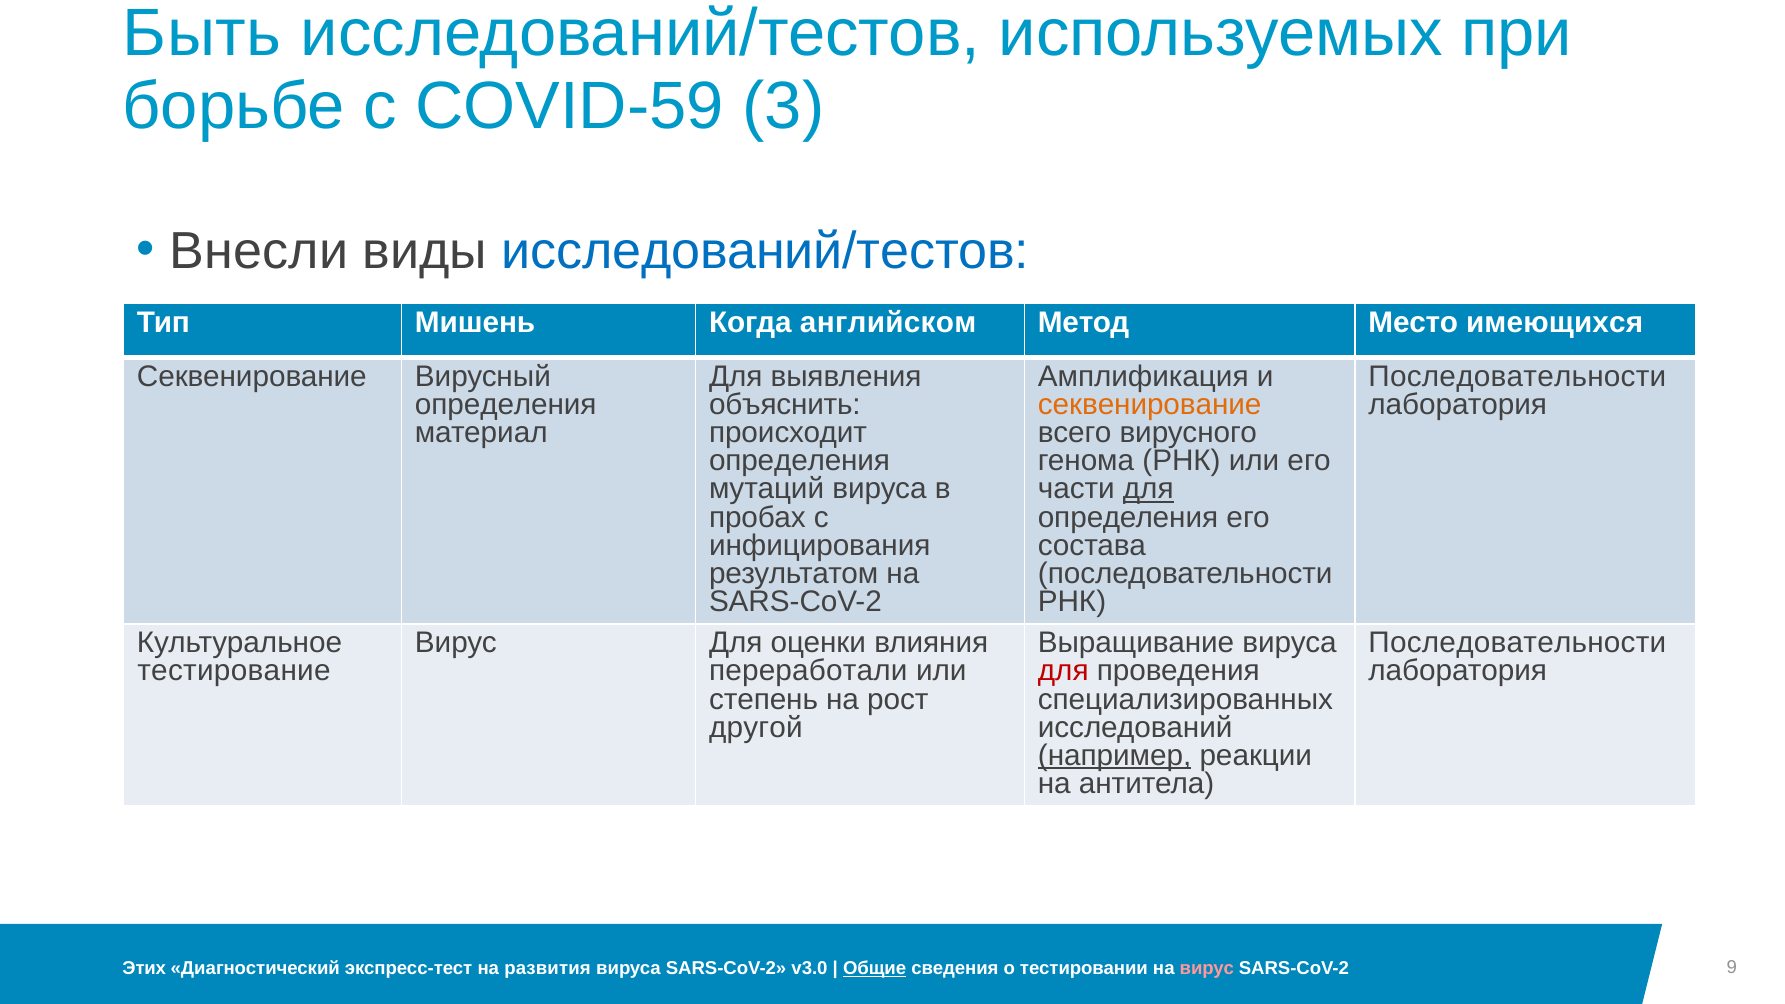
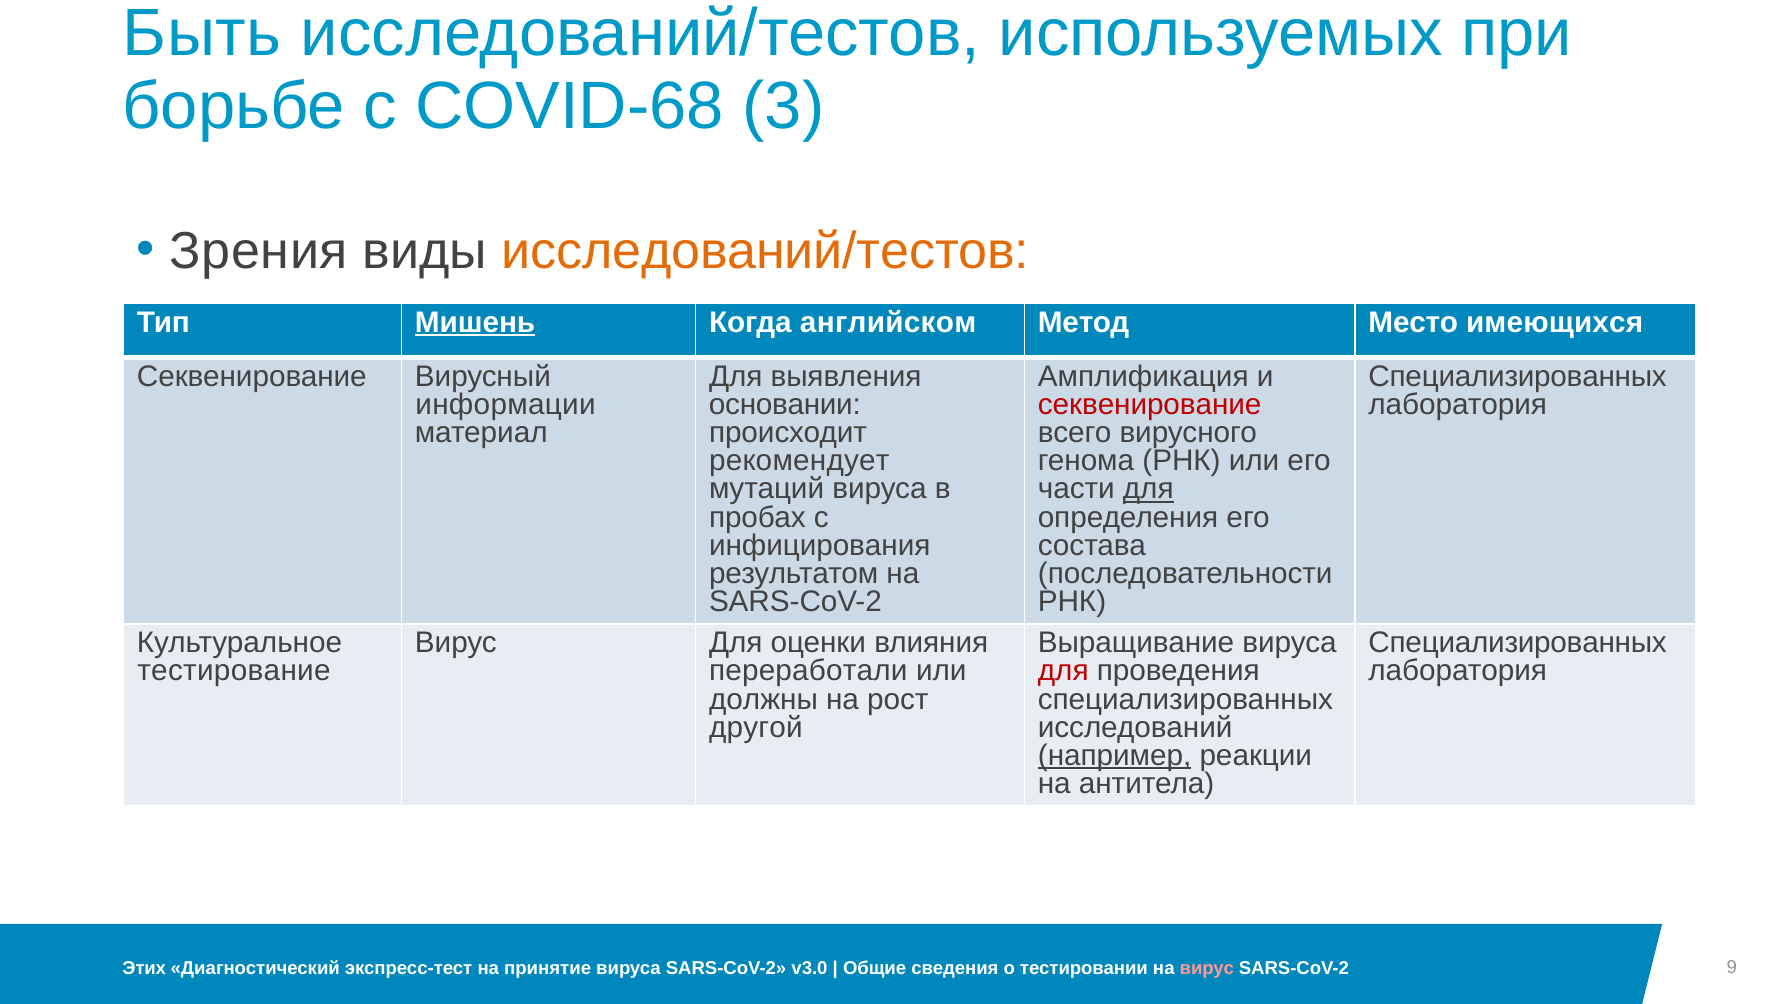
COVID-59: COVID-59 -> COVID-68 (570, 106)
Внесли: Внесли -> Зрения (259, 251)
исследований/тестов colour: blue -> orange (765, 251)
Мишень underline: none -> present (475, 323)
Последовательности: Последовательности -> Специализированных (1518, 377)
определения: определения -> информации (506, 405)
объяснить: объяснить -> основании (785, 405)
секвенирование colour: orange -> red (1150, 405)
определения: определения -> рекомендует (799, 461)
Последовательности: Последовательности -> Специализированных (1518, 643)
степень: степень -> должны (763, 699)
развития: развития -> принятие (548, 969)
Общие underline: present -> none (875, 969)
